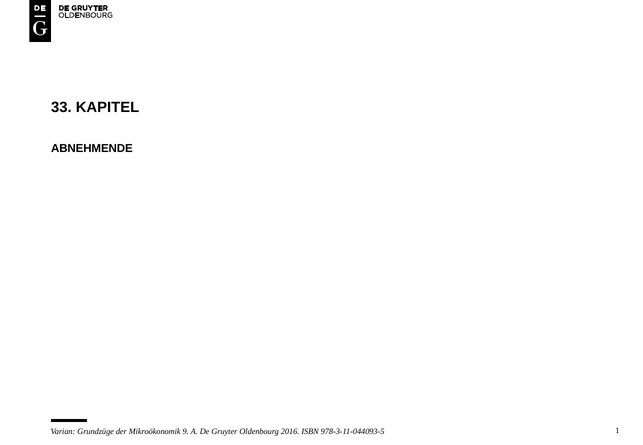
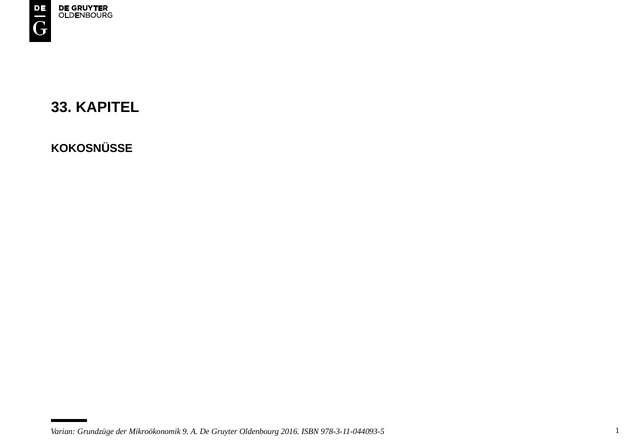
ABNEHMENDE: ABNEHMENDE -> KOKOSNÜSSE (92, 148)
